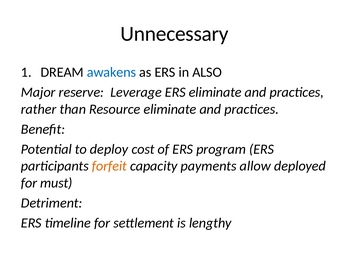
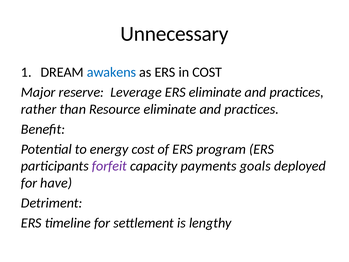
in ALSO: ALSO -> COST (207, 72)
deploy: deploy -> energy (109, 149)
forfeit colour: orange -> purple (109, 166)
allow: allow -> goals (255, 166)
must: must -> have (56, 183)
